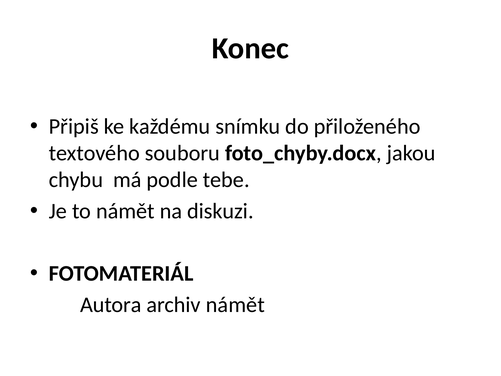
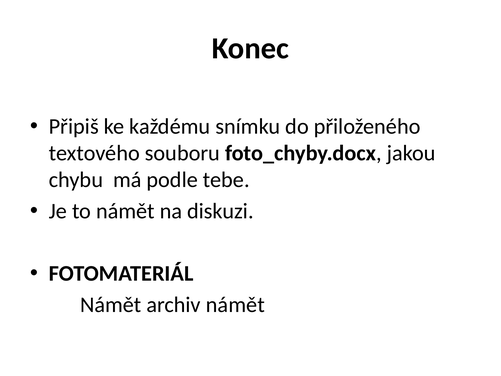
Autora: Autora -> Námět (111, 305)
